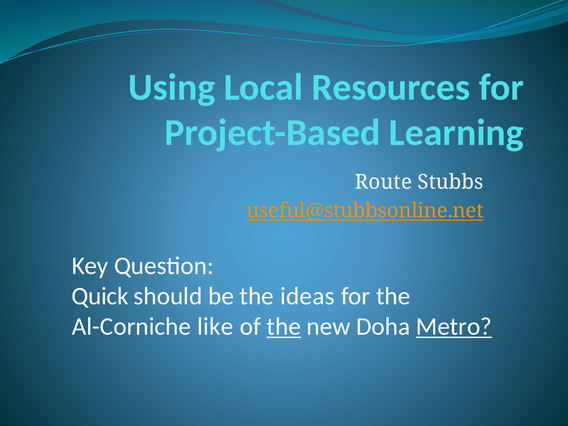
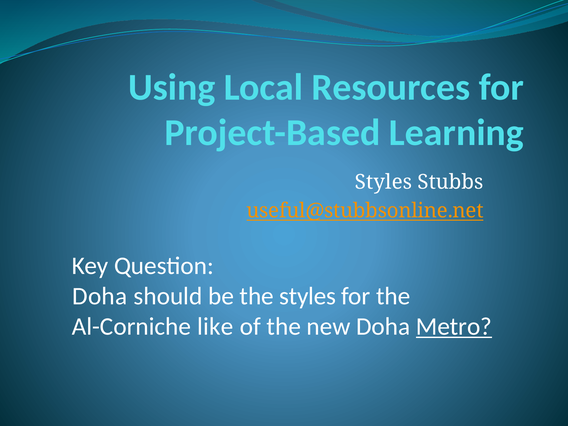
Route: Route -> Styles (383, 182)
Quick: Quick -> Doha (100, 296)
the ideas: ideas -> styles (308, 296)
the underline: present -> none (284, 326)
